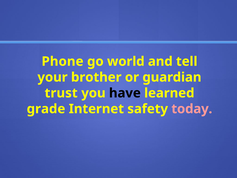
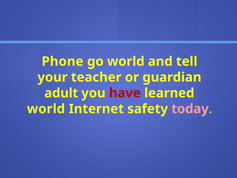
brother: brother -> teacher (96, 77)
trust: trust -> adult (61, 93)
have colour: black -> red (125, 93)
grade: grade -> world (46, 109)
